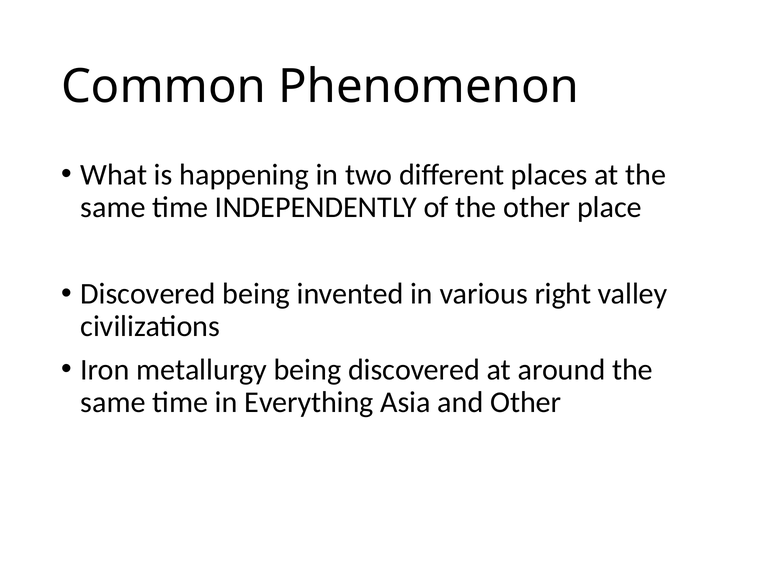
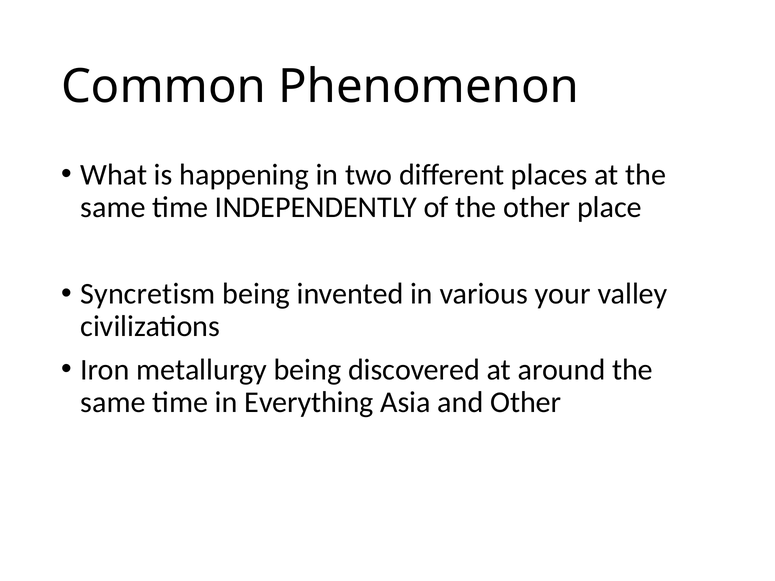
Discovered: Discovered -> Syncretism (148, 294)
right: right -> your (563, 294)
